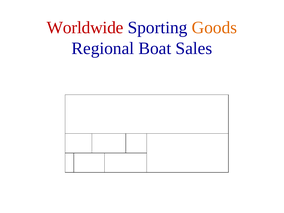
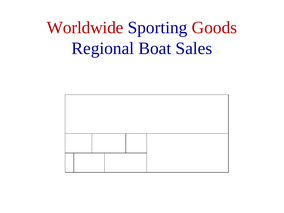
Goods colour: orange -> red (214, 27)
